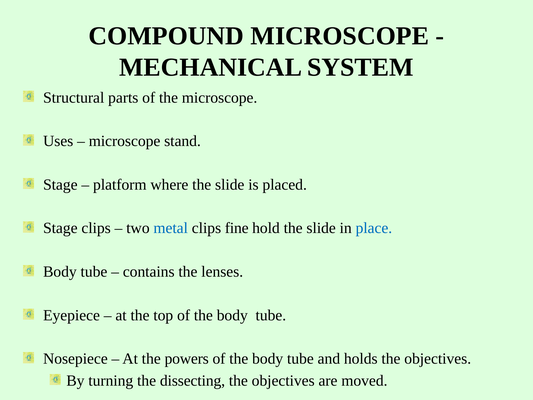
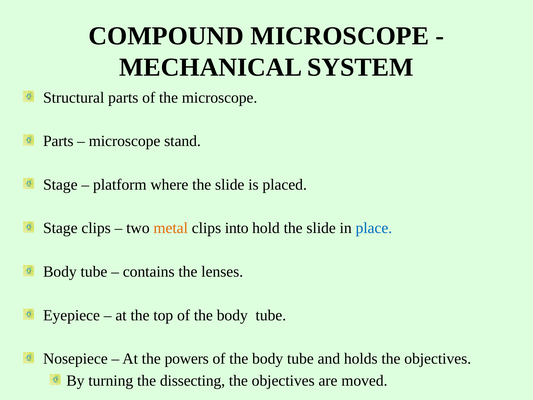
Uses: Uses -> Parts (58, 141)
metal colour: blue -> orange (171, 228)
fine: fine -> into (237, 228)
